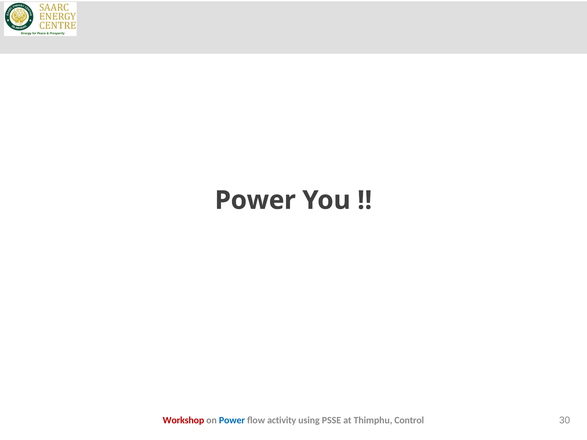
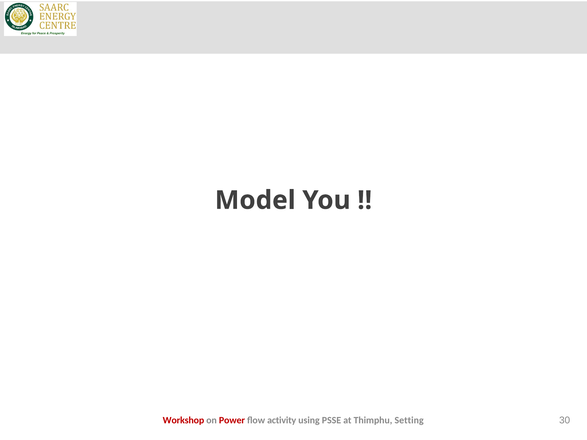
Power: Power -> Model (255, 200)
Power colour: blue -> red (232, 420)
Control: Control -> Setting (409, 420)
